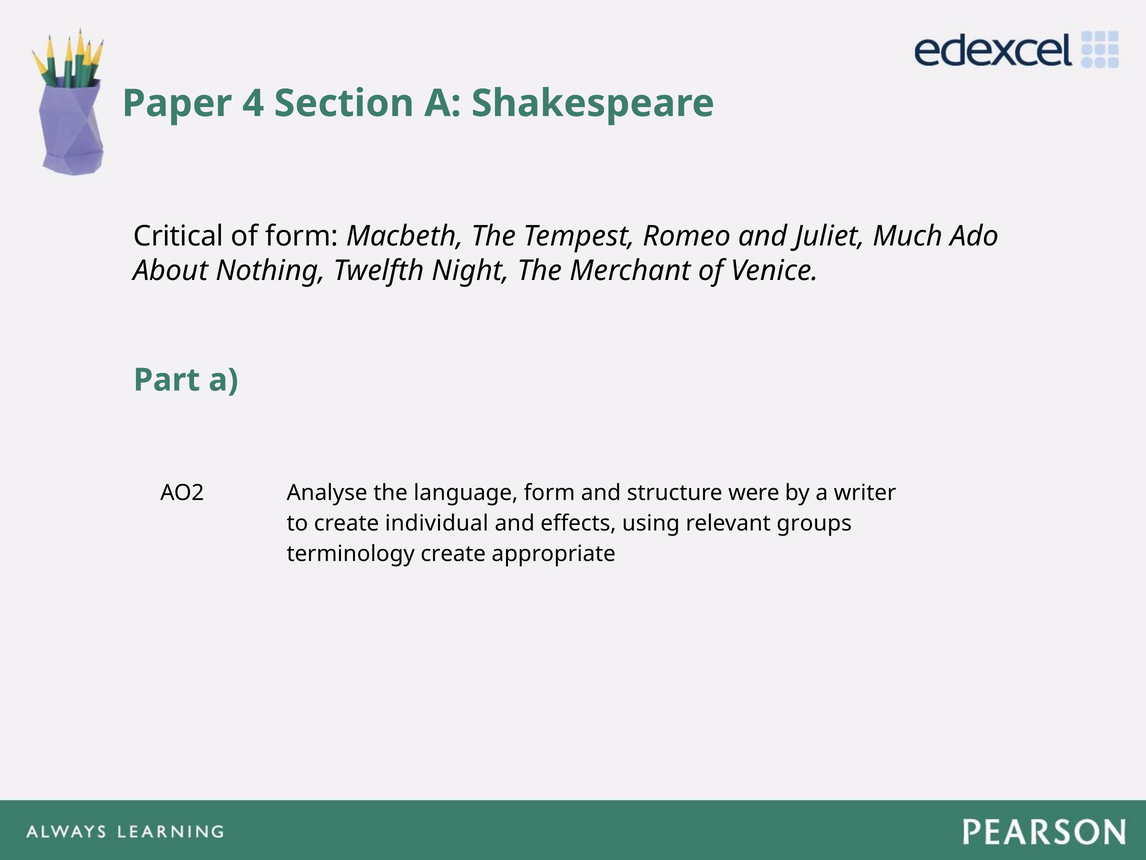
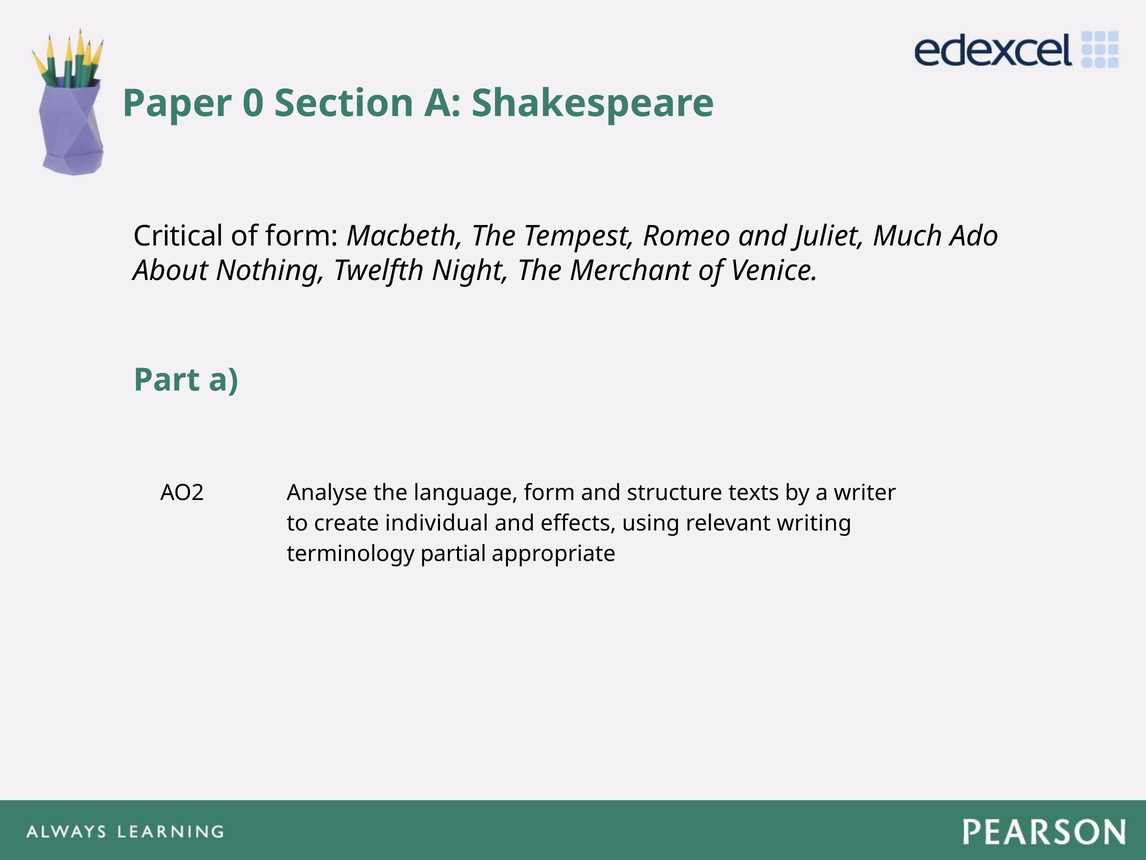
4: 4 -> 0 (253, 103)
were: were -> texts (754, 493)
groups: groups -> writing (814, 523)
terminology create: create -> partial (453, 553)
